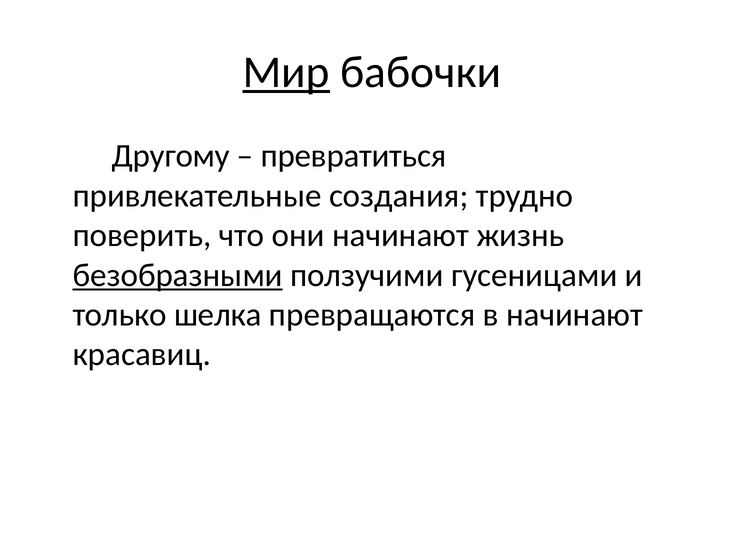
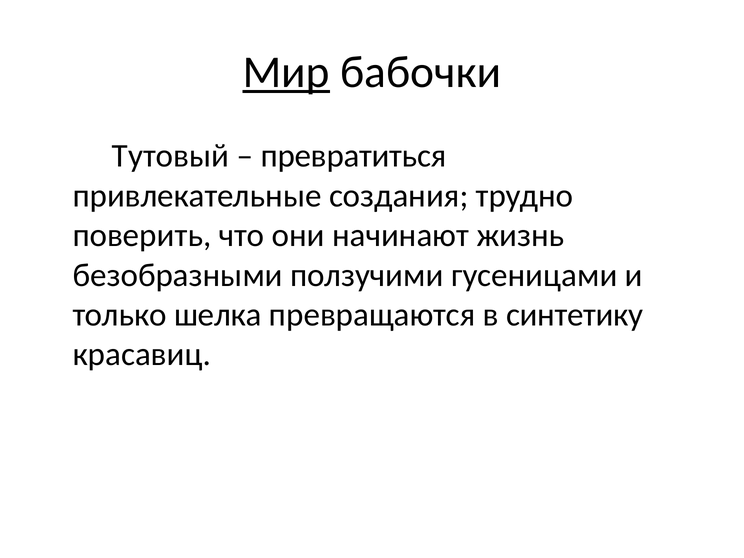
Другому: Другому -> Тутовый (171, 156)
безобразными underline: present -> none (178, 275)
в начинают: начинают -> синтетику (575, 315)
